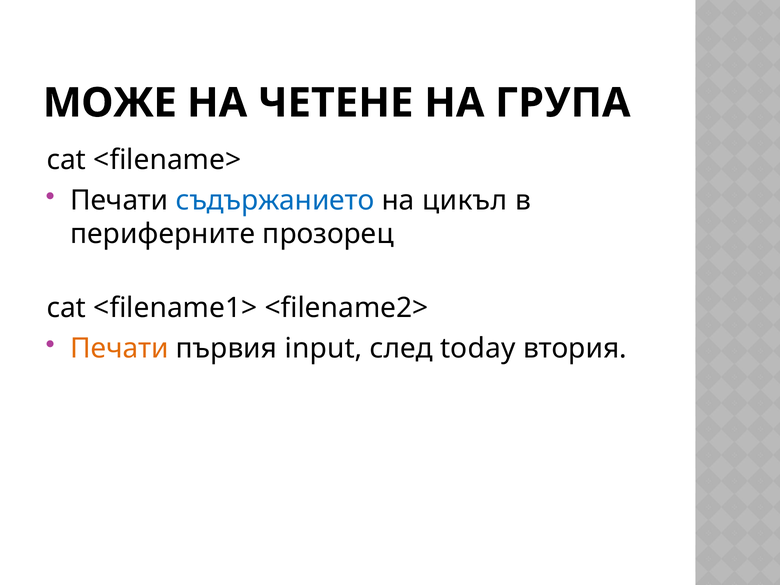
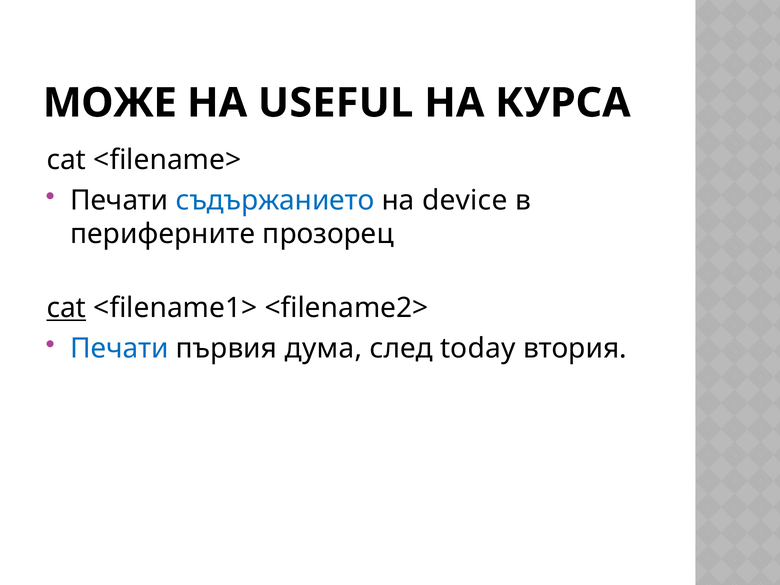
ЧЕТЕНЕ: ЧЕТЕНЕ -> USEFUL (336, 103)
ГРУПА: ГРУПА -> КУРСА (563, 103)
цикъл: цикъл -> device (465, 200)
cat underline: none -> present (66, 308)
Печати colour: orange -> blue (119, 348)
input: input -> дума (323, 348)
